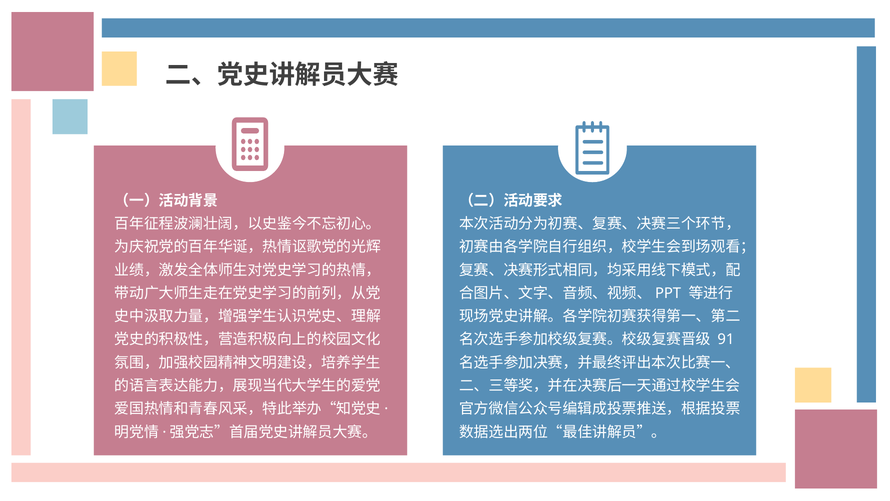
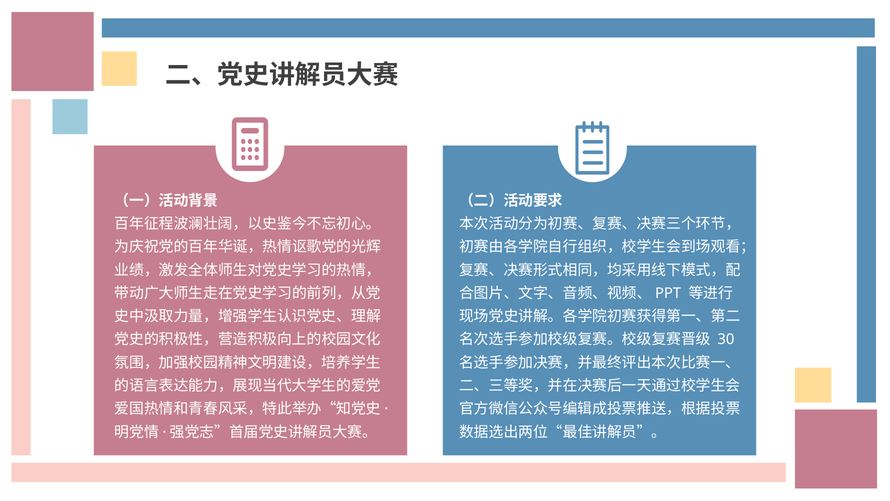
91: 91 -> 30 (726, 339)
